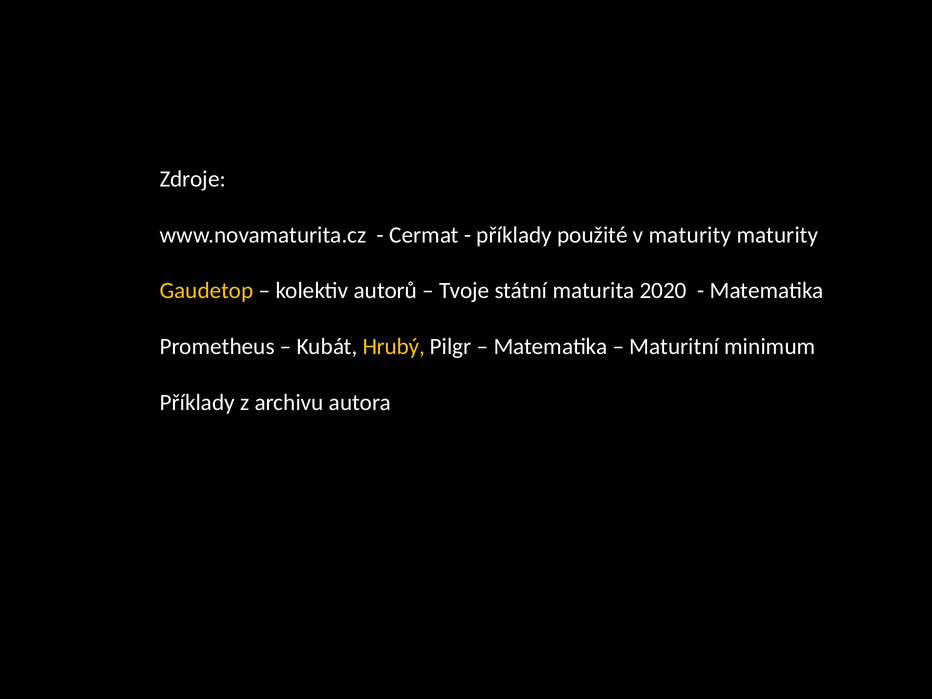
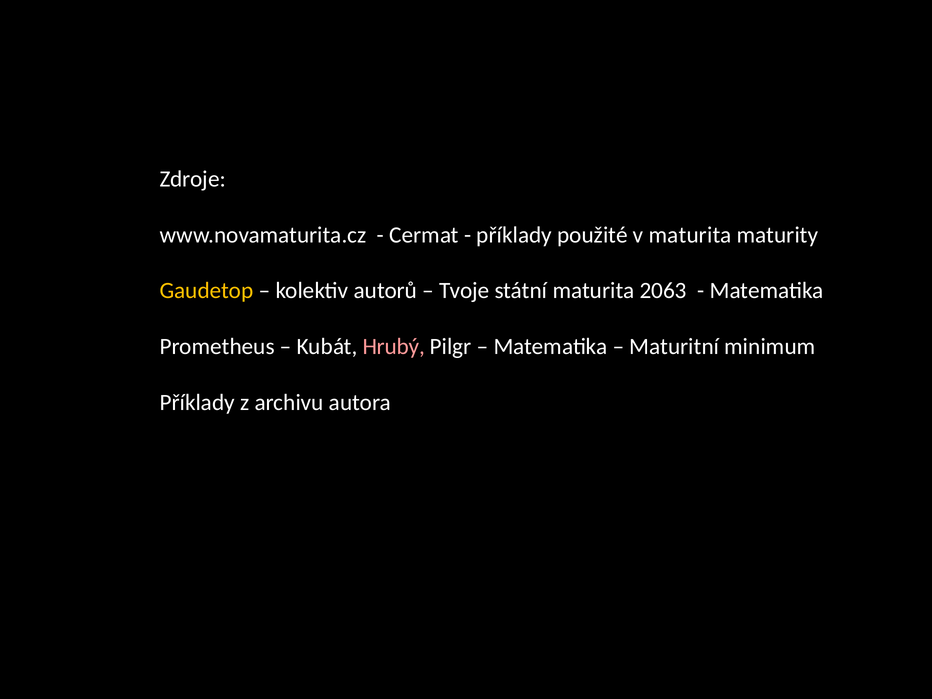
v maturity: maturity -> maturita (690, 235)
2020: 2020 -> 2063 (663, 291)
Hrubý colour: yellow -> pink (394, 347)
